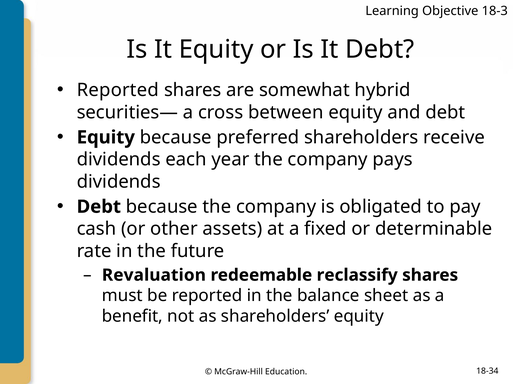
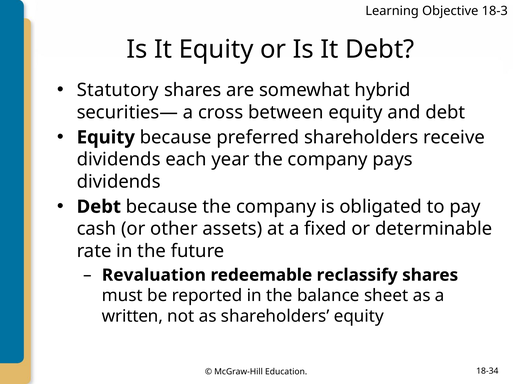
Reported: Reported -> Statutory (118, 90)
benefit: benefit -> written (132, 317)
